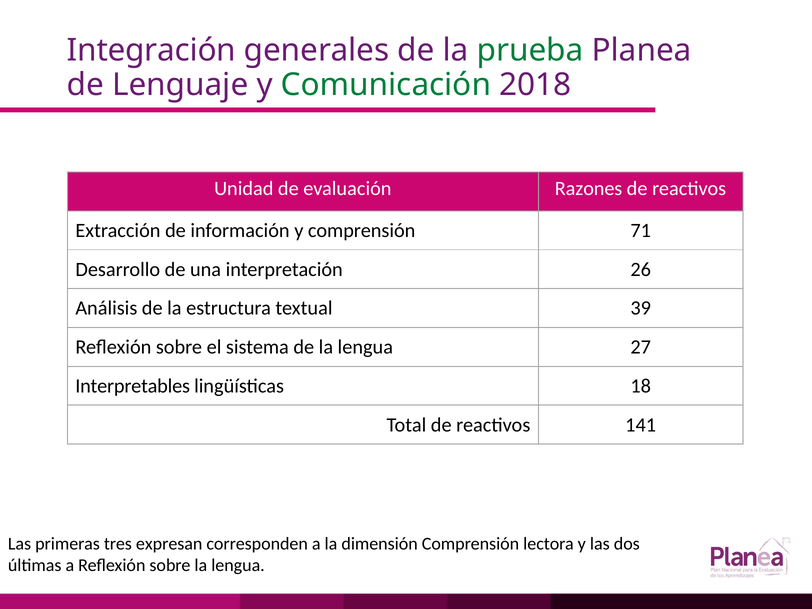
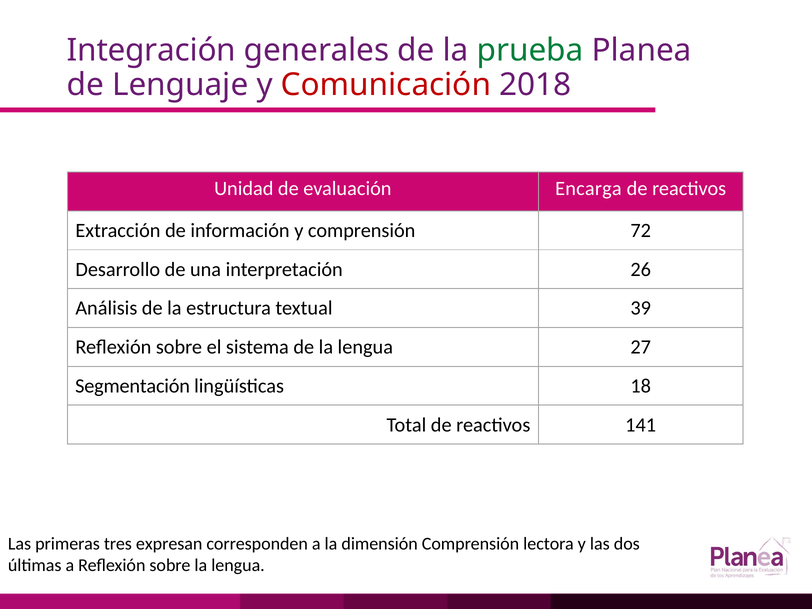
Comunicación colour: green -> red (386, 85)
Razones: Razones -> Encarga (588, 189)
71: 71 -> 72 (641, 231)
Interpretables: Interpretables -> Segmentación (133, 386)
